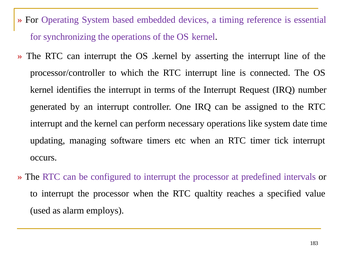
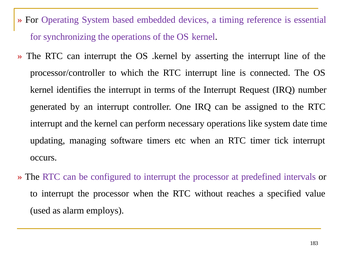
qualtity: qualtity -> without (209, 193)
